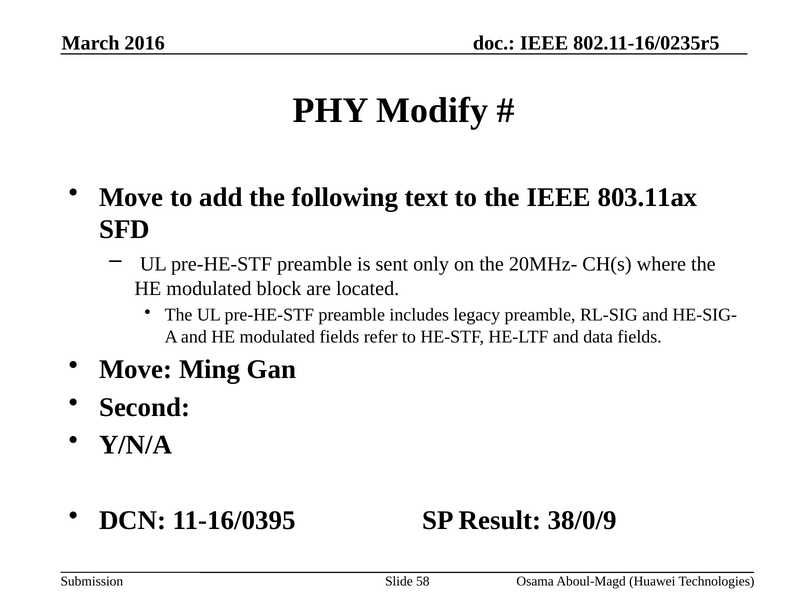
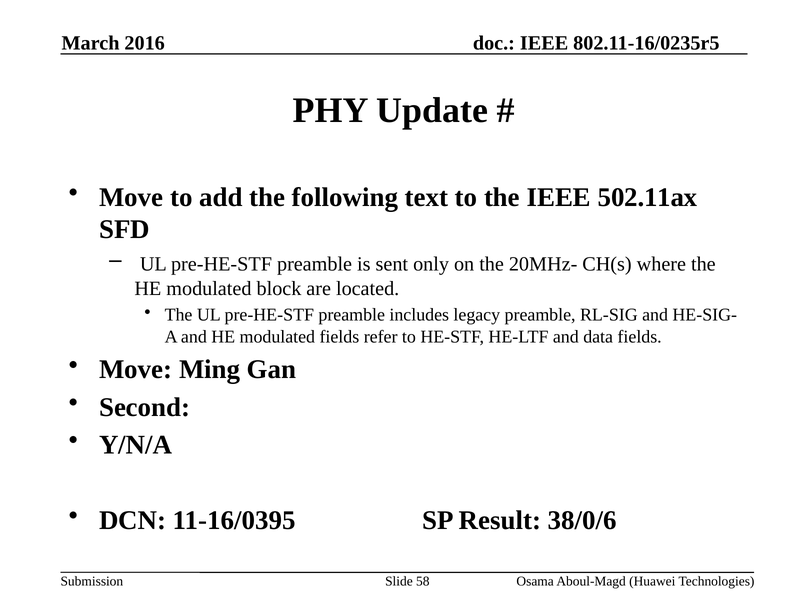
Modify: Modify -> Update (432, 110)
803.11ax: 803.11ax -> 502.11ax (648, 197)
38/0/9: 38/0/9 -> 38/0/6 (582, 520)
